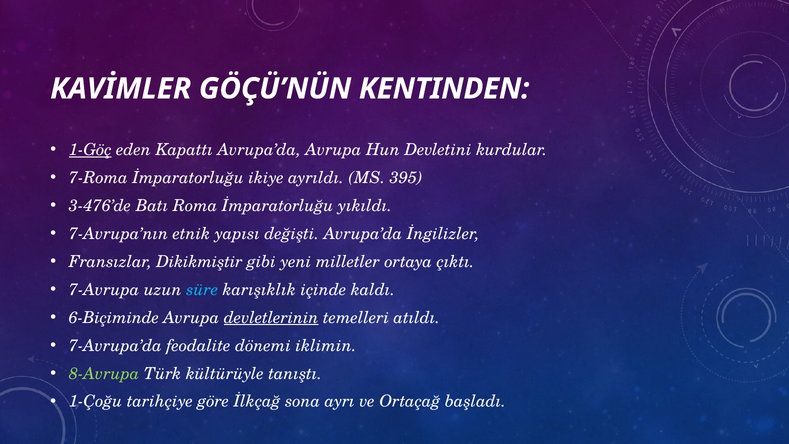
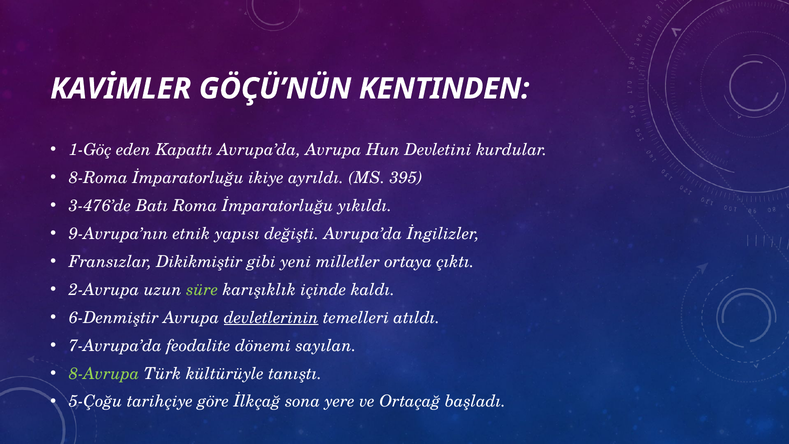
1-Göç underline: present -> none (90, 150)
7-Roma: 7-Roma -> 8-Roma (98, 178)
7-Avrupa’nın: 7-Avrupa’nın -> 9-Avrupa’nın (119, 234)
7-Avrupa: 7-Avrupa -> 2-Avrupa (104, 290)
süre colour: light blue -> light green (202, 290)
6-Biçiminde: 6-Biçiminde -> 6-Denmiştir (114, 318)
iklimin: iklimin -> sayılan (326, 345)
1-Çoğu: 1-Çoğu -> 5-Çoğu (96, 401)
ayrı: ayrı -> yere (340, 401)
